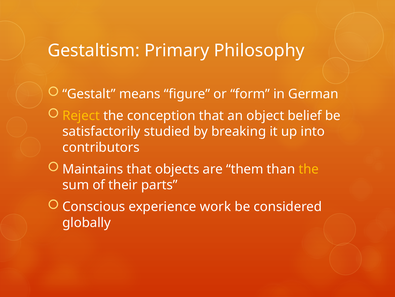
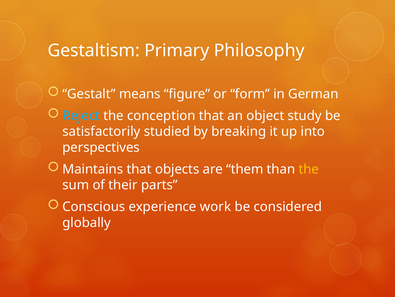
Reject colour: yellow -> light blue (81, 115)
belief: belief -> study (305, 115)
contributors: contributors -> perspectives (101, 147)
